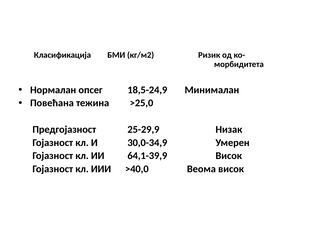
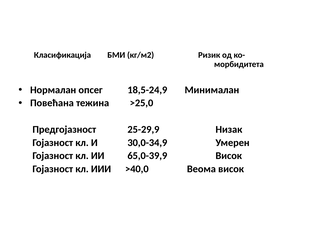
64,1-39,9: 64,1-39,9 -> 65,0-39,9 (147, 156)
